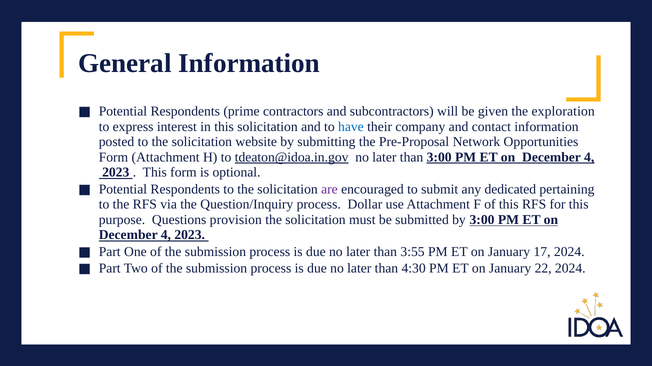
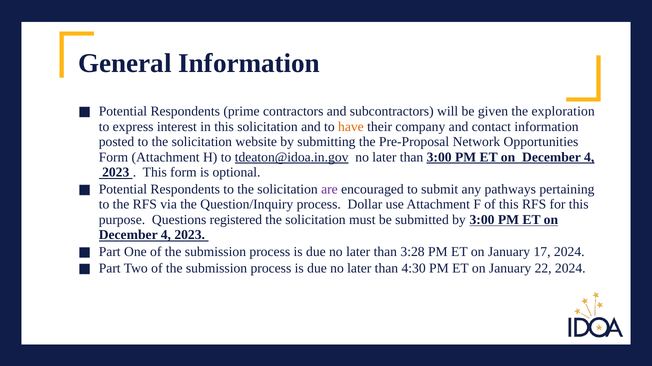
have colour: blue -> orange (351, 127)
dedicated: dedicated -> pathways (510, 189)
provision: provision -> registered (236, 220)
3:55: 3:55 -> 3:28 (413, 252)
